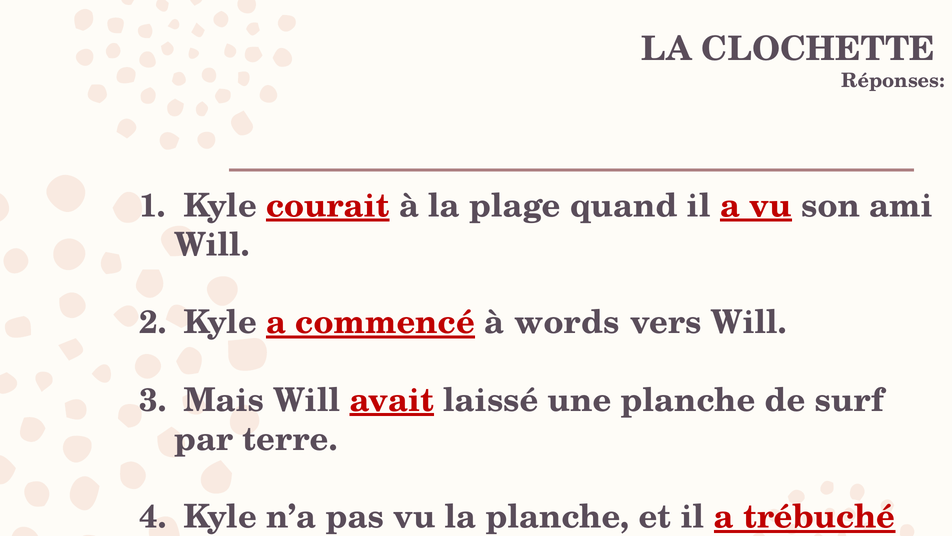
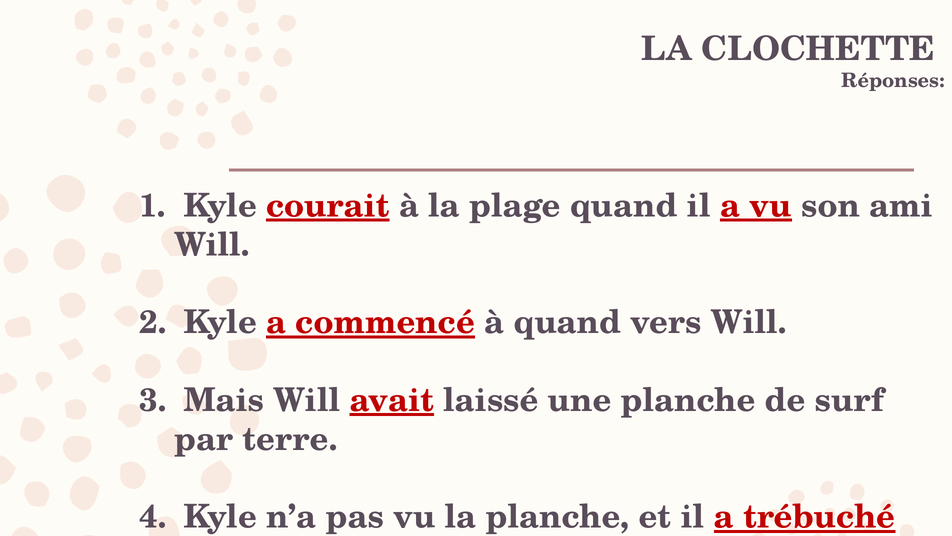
à words: words -> quand (567, 322)
